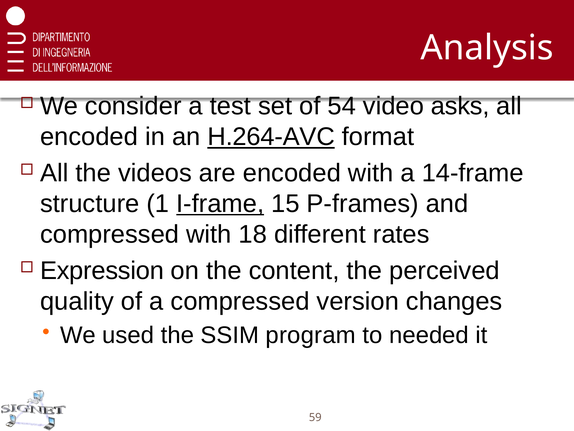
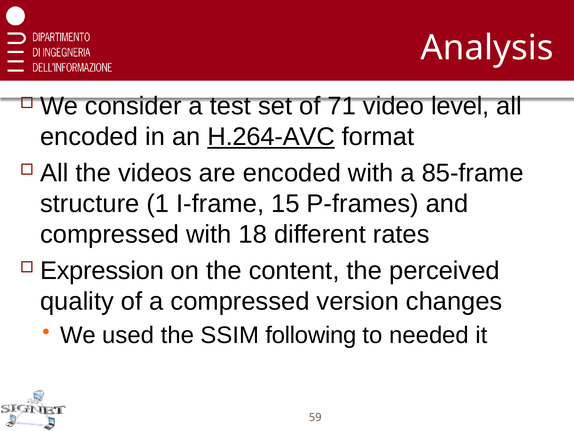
54: 54 -> 71 (342, 106)
asks: asks -> level (460, 106)
14-frame: 14-frame -> 85-frame (473, 173)
I-frame underline: present -> none (220, 204)
program: program -> following (311, 335)
